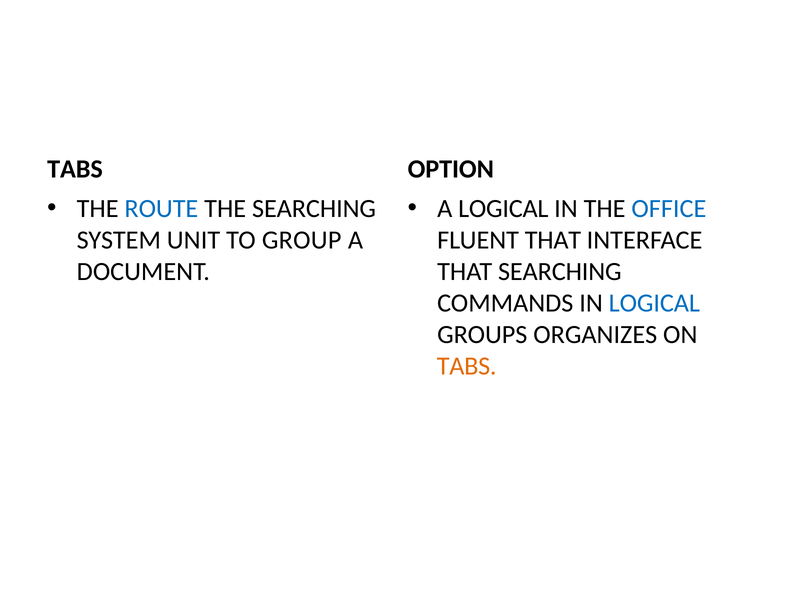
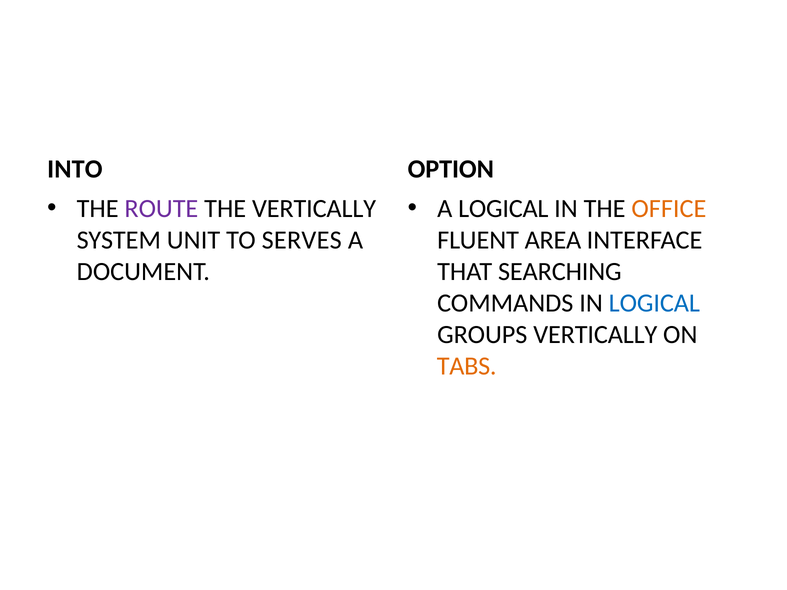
TABS: TABS -> INTO (75, 169)
ROUTE colour: blue -> purple (161, 209)
THE SEARCHING: SEARCHING -> VERTICALLY (314, 209)
OFFICE colour: blue -> orange (669, 209)
GROUP: GROUP -> SERVES (302, 240)
FLUENT THAT: THAT -> AREA (553, 240)
GROUPS ORGANIZES: ORGANIZES -> VERTICALLY (595, 335)
